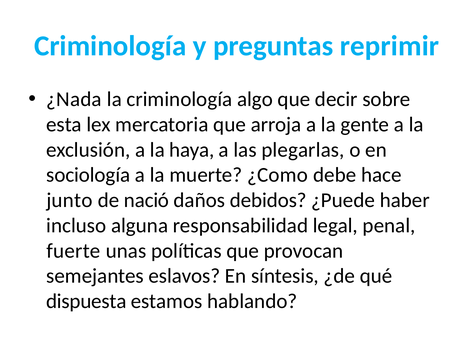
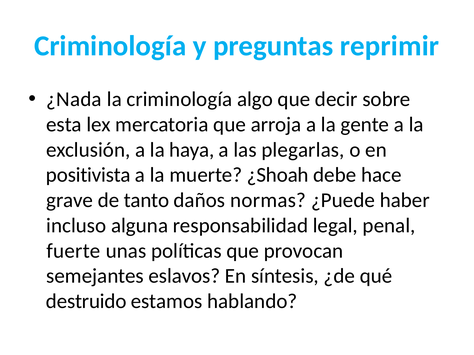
sociología: sociología -> positivista (88, 175)
¿Como: ¿Como -> ¿Shoah (278, 175)
junto: junto -> grave (70, 201)
nació: nació -> tanto (147, 201)
debidos: debidos -> normas (268, 201)
dispuesta: dispuesta -> destruido (86, 302)
